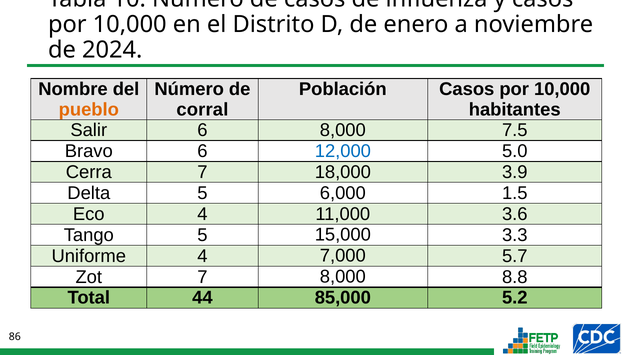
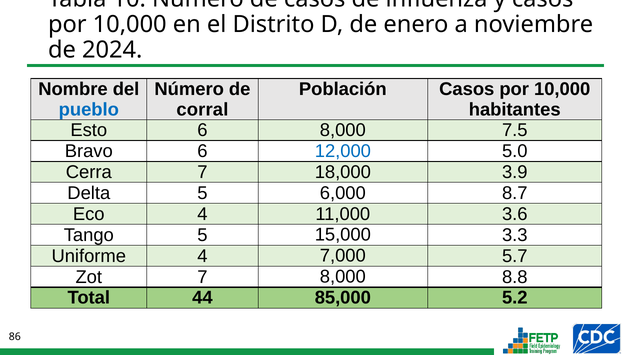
pueblo colour: orange -> blue (89, 110)
Salir: Salir -> Esto (89, 130)
1.5: 1.5 -> 8.7 (515, 193)
